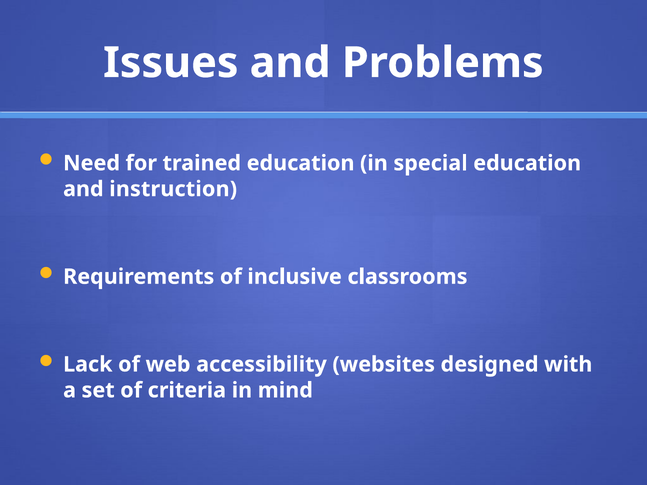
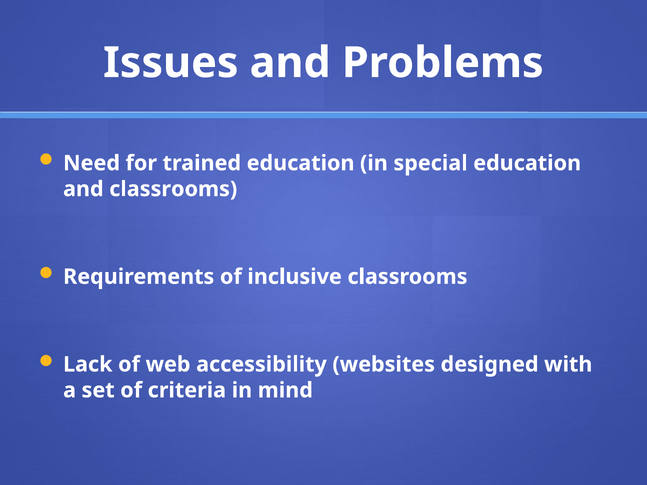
and instruction: instruction -> classrooms (173, 189)
